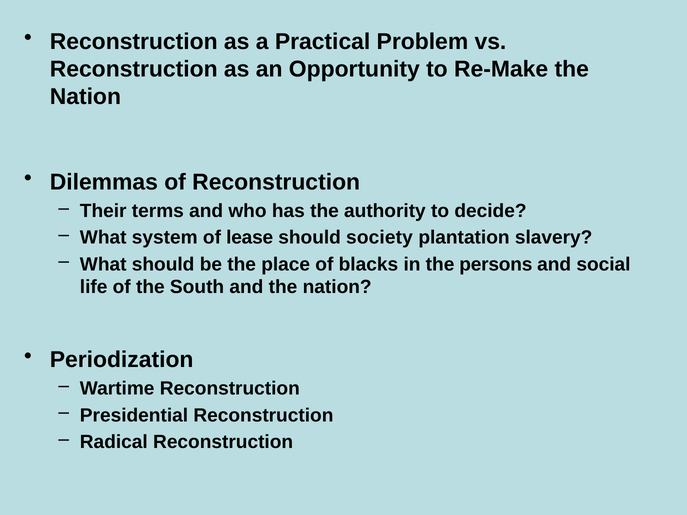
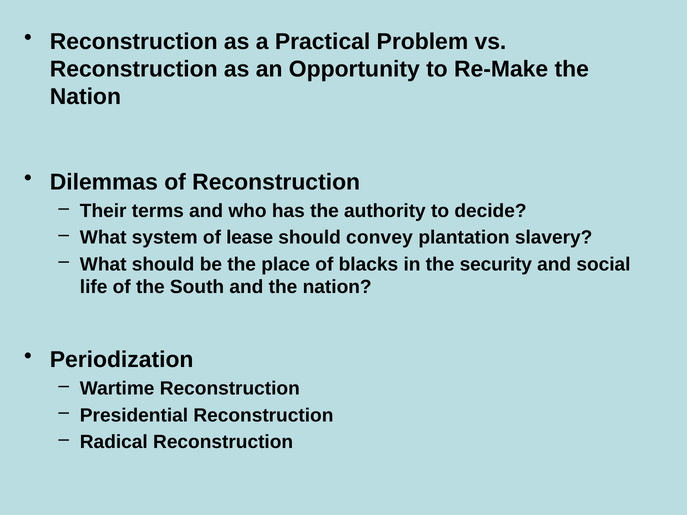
society: society -> convey (379, 238)
persons: persons -> security (496, 264)
